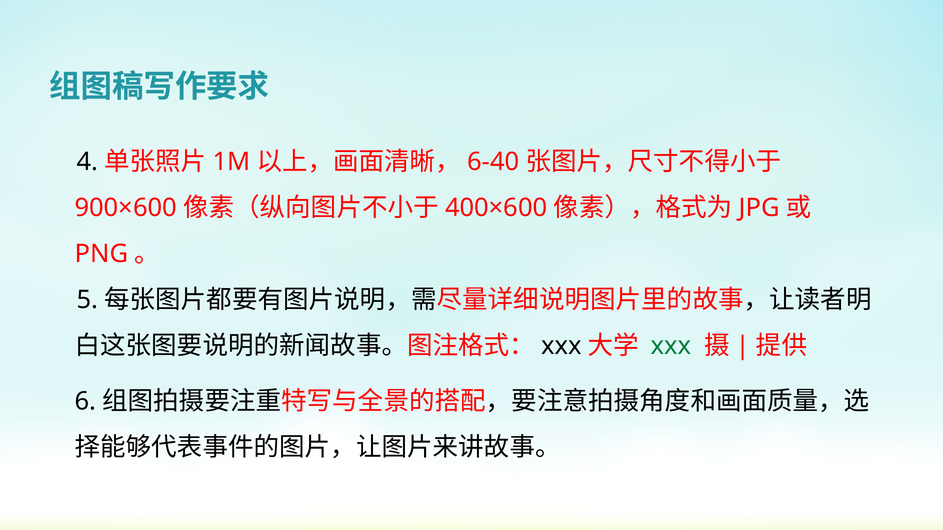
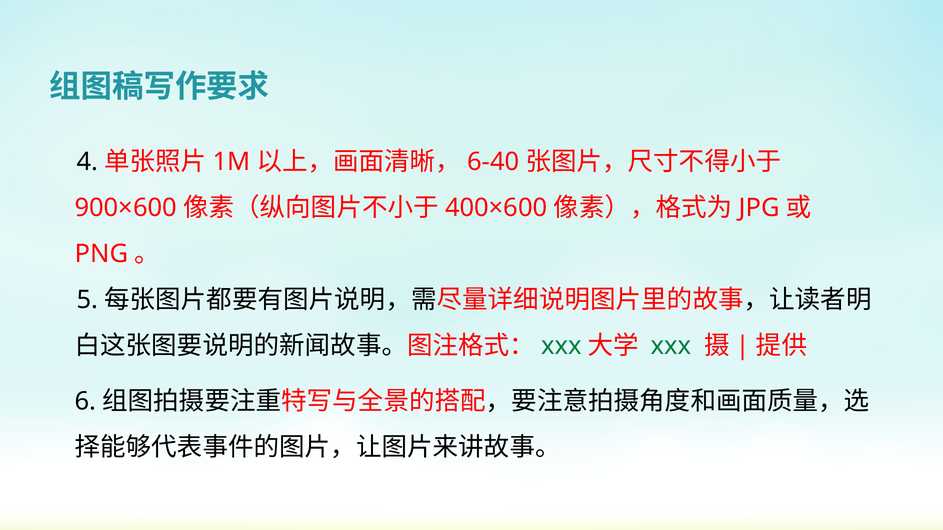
xxx colour: black -> green (561, 346)
